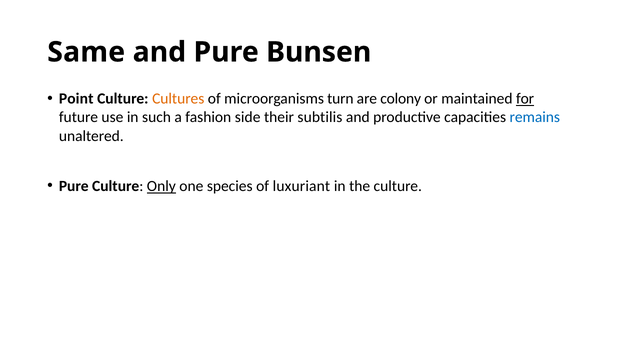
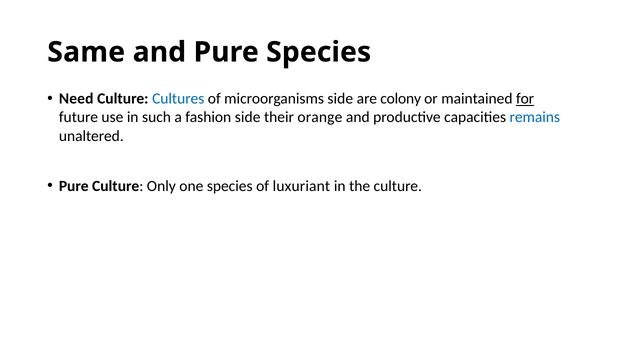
Pure Bunsen: Bunsen -> Species (319, 52)
Point: Point -> Need (76, 99)
Cultures colour: orange -> blue (178, 99)
microorganisms turn: turn -> side (340, 99)
subtilis: subtilis -> orange (320, 117)
Only underline: present -> none (161, 186)
